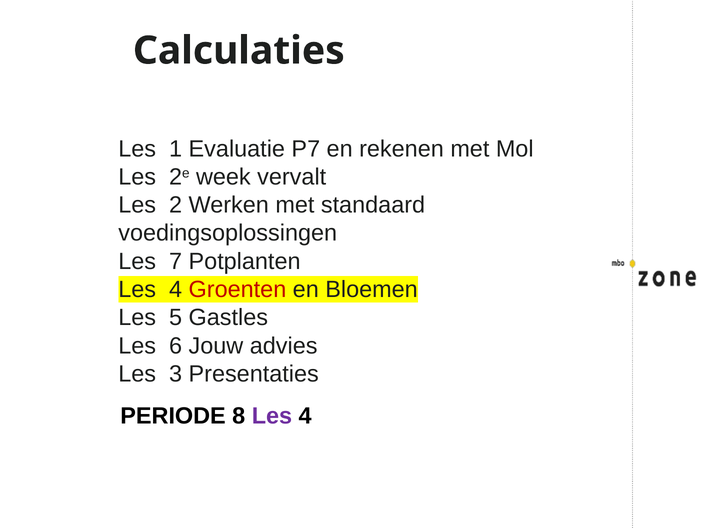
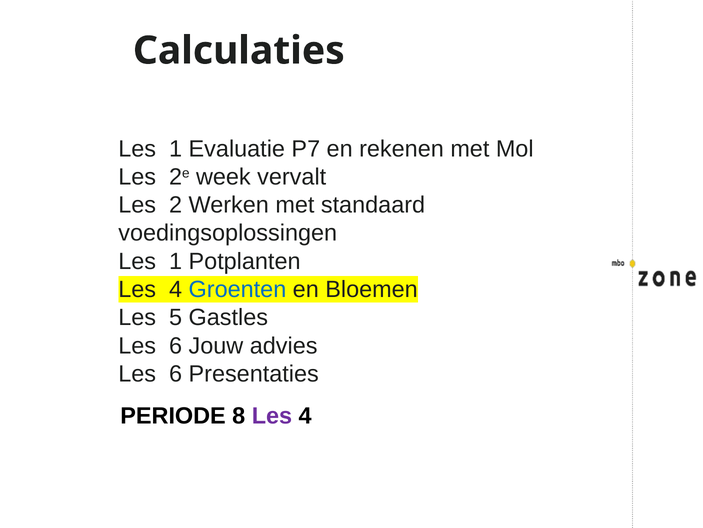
7: 7 -> 1 (176, 261)
Groenten colour: red -> blue (237, 289)
3: 3 -> 6 (176, 374)
